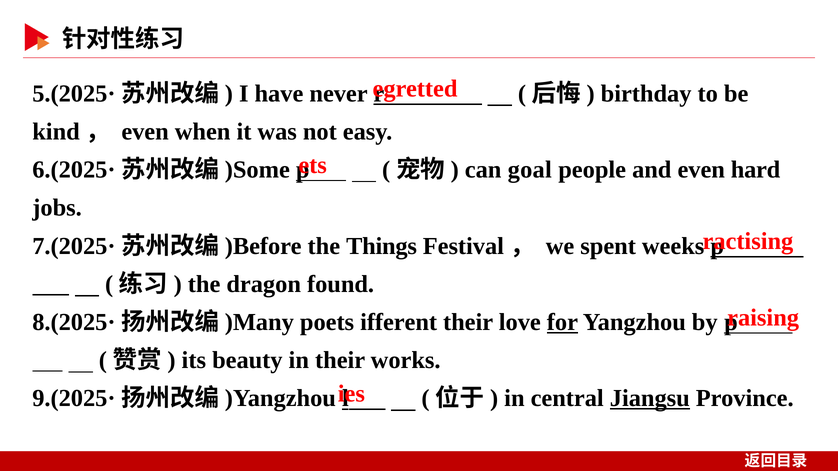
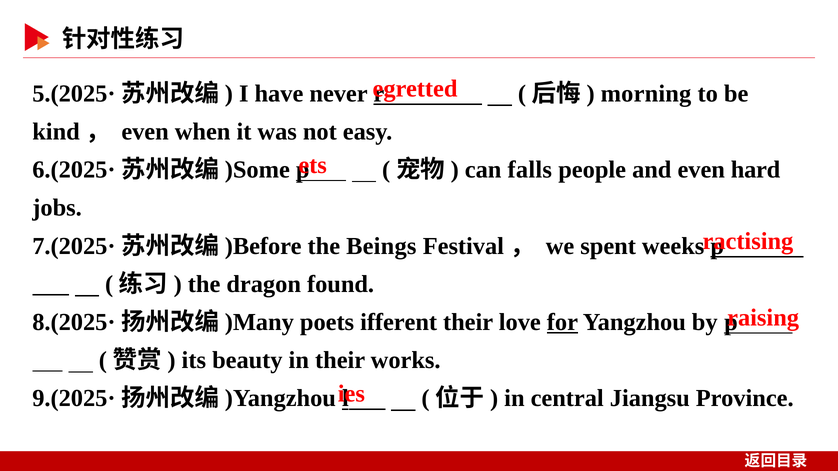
birthday: birthday -> morning (646, 94)
goal: goal -> falls (530, 170)
Things: Things -> Beings (381, 246)
Jiangsu underline: present -> none (650, 399)
